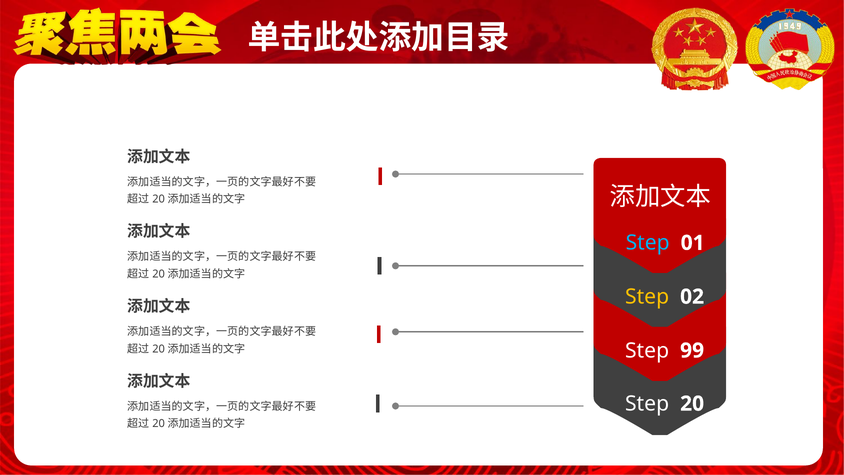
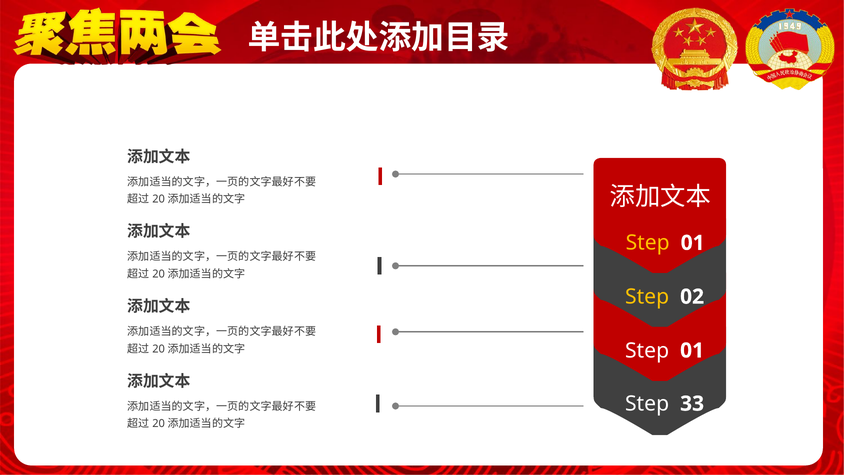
Step colour: light blue -> yellow (648, 243)
99: 99 -> 01 (692, 350)
20: 20 -> 33 (692, 404)
